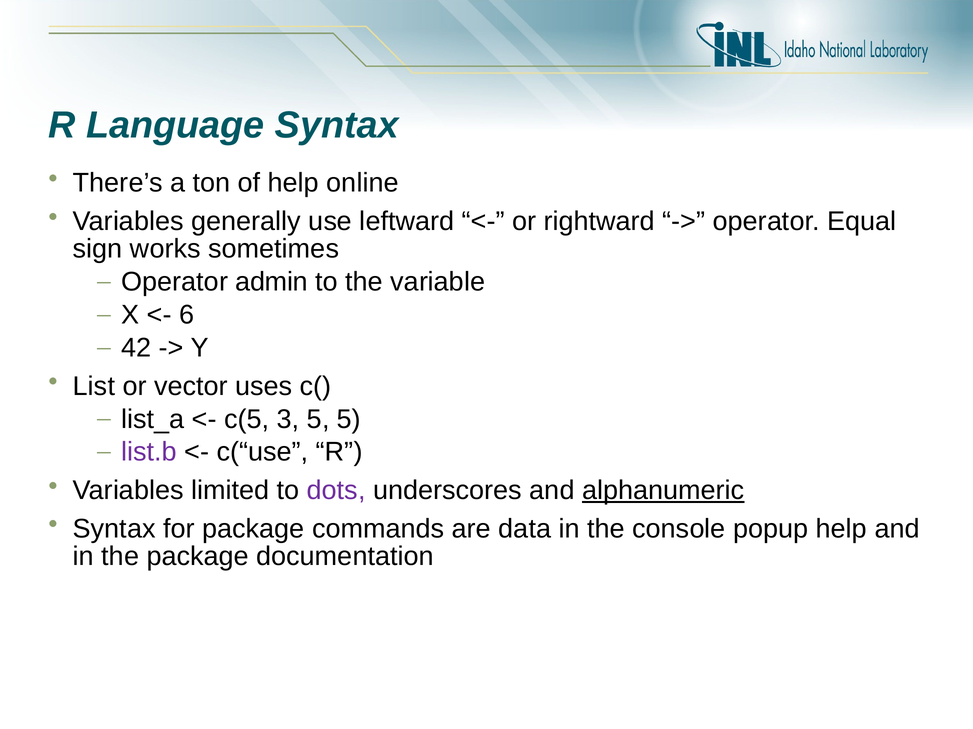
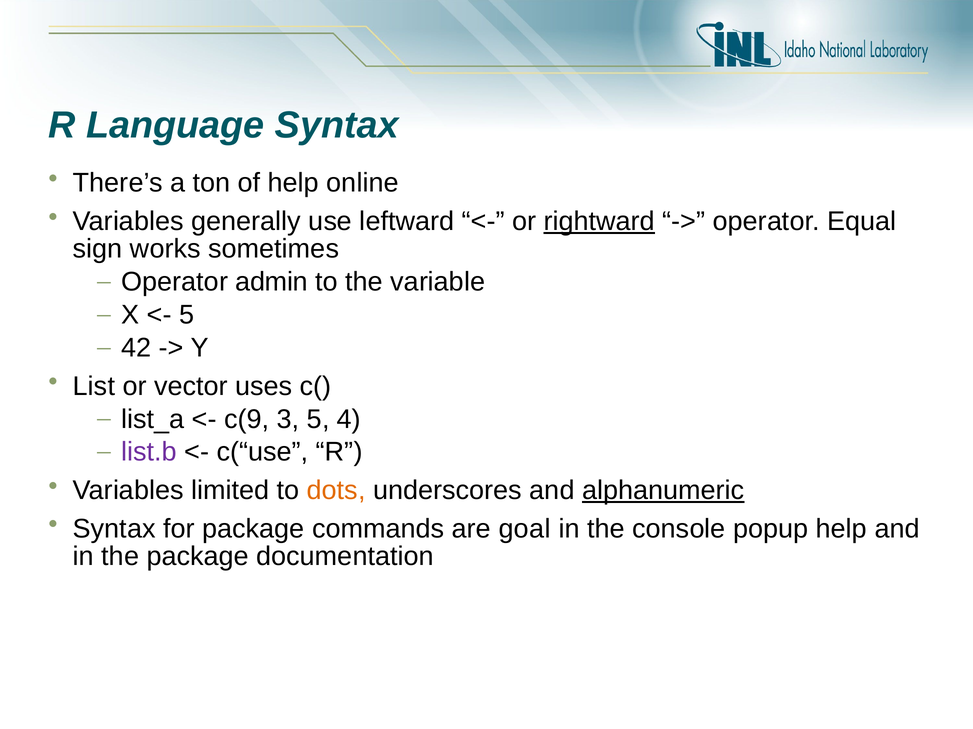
rightward underline: none -> present (599, 222)
6: 6 -> 5 (187, 315)
c(5: c(5 -> c(9 (247, 420)
5 5: 5 -> 4 (349, 420)
dots colour: purple -> orange (336, 491)
data: data -> goal (525, 529)
